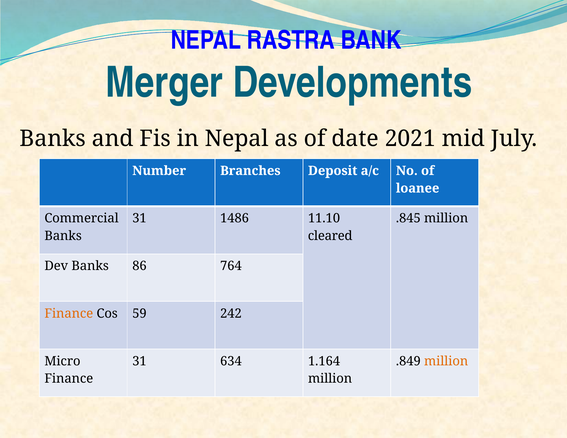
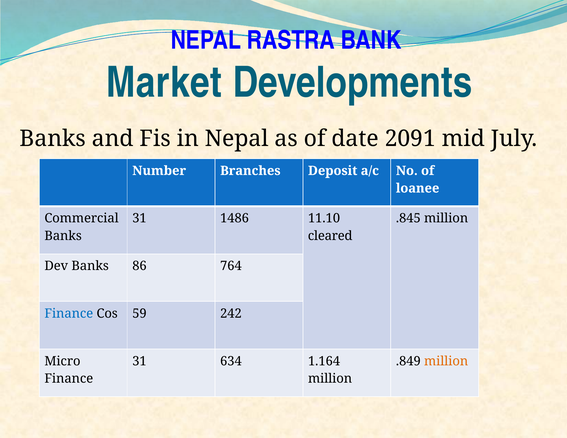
Merger: Merger -> Market (164, 83)
2021: 2021 -> 2091 (410, 139)
Finance colour: orange -> blue (69, 314)
